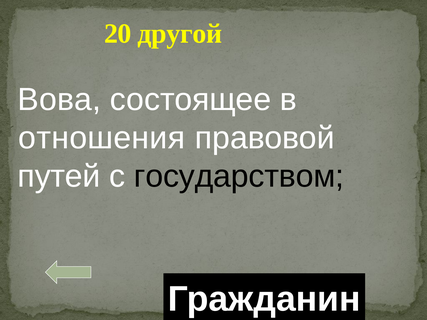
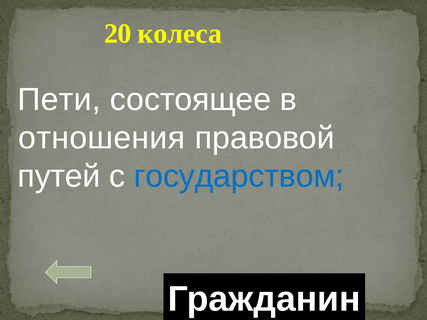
другой: другой -> колеса (180, 34)
Вова: Вова -> Пети (59, 100)
государством colour: black -> blue (239, 176)
